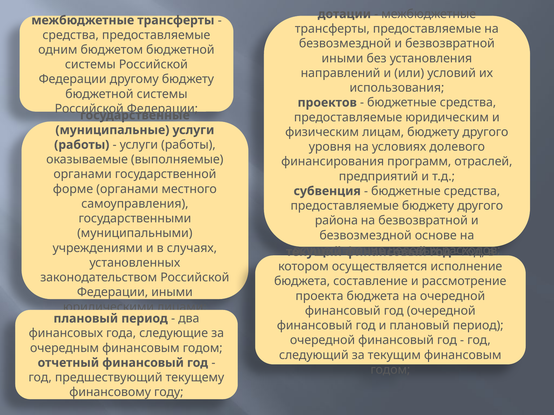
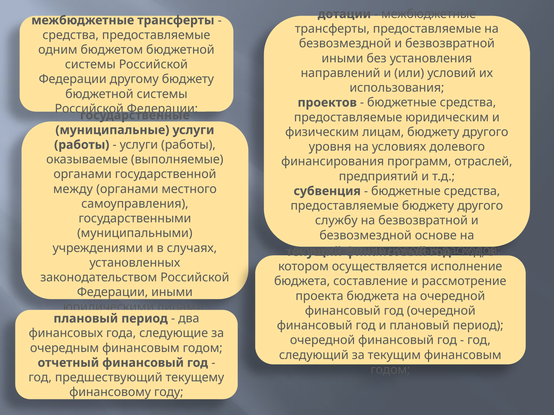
форме: форме -> между (73, 189)
района: района -> службу (336, 221)
